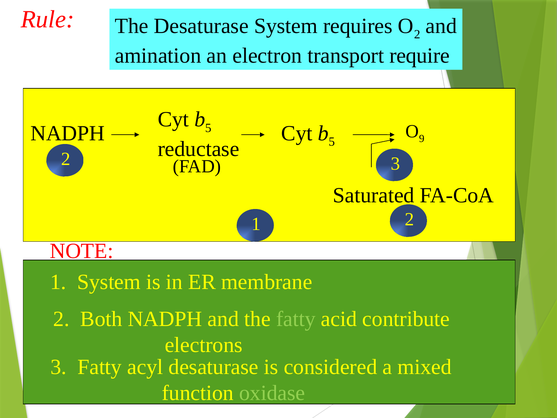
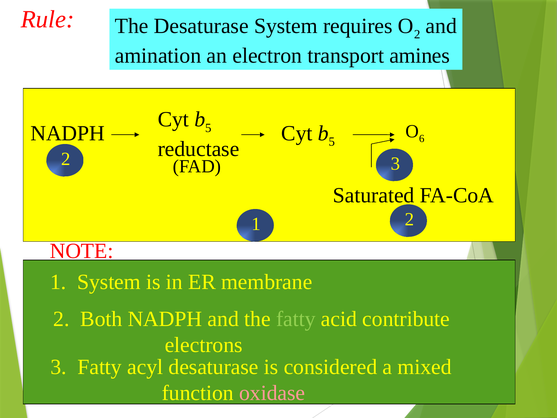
require: require -> amines (420, 56)
9: 9 -> 6 (422, 138)
oxidase colour: light green -> pink (272, 393)
